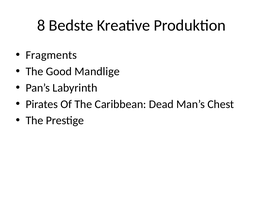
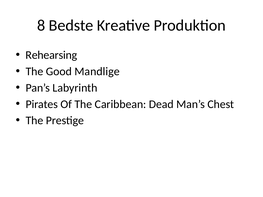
Fragments: Fragments -> Rehearsing (51, 55)
